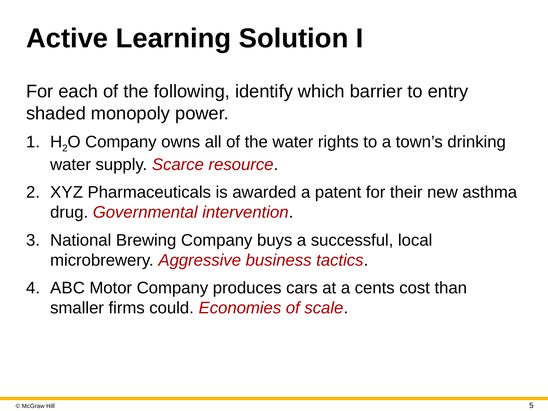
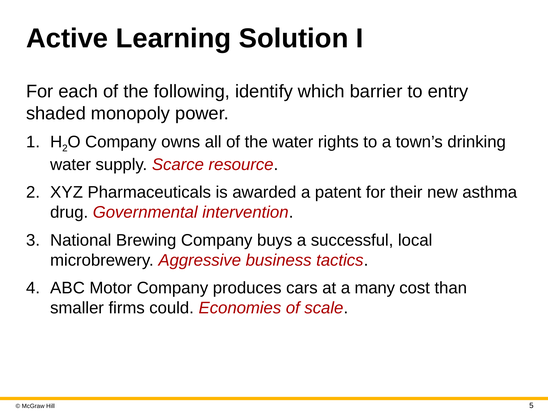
cents: cents -> many (375, 288)
